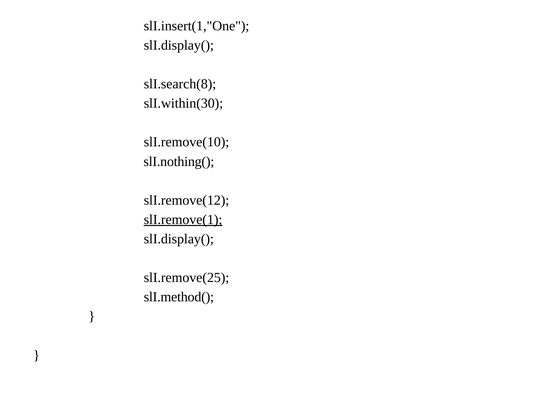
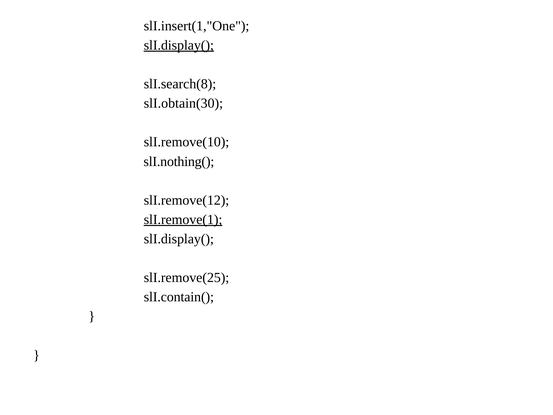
slI.display( underline: none -> present (179, 45)
slI.within(30: slI.within(30 -> slI.obtain(30 (183, 103)
slI.method(: slI.method( -> slI.contain( (179, 297)
